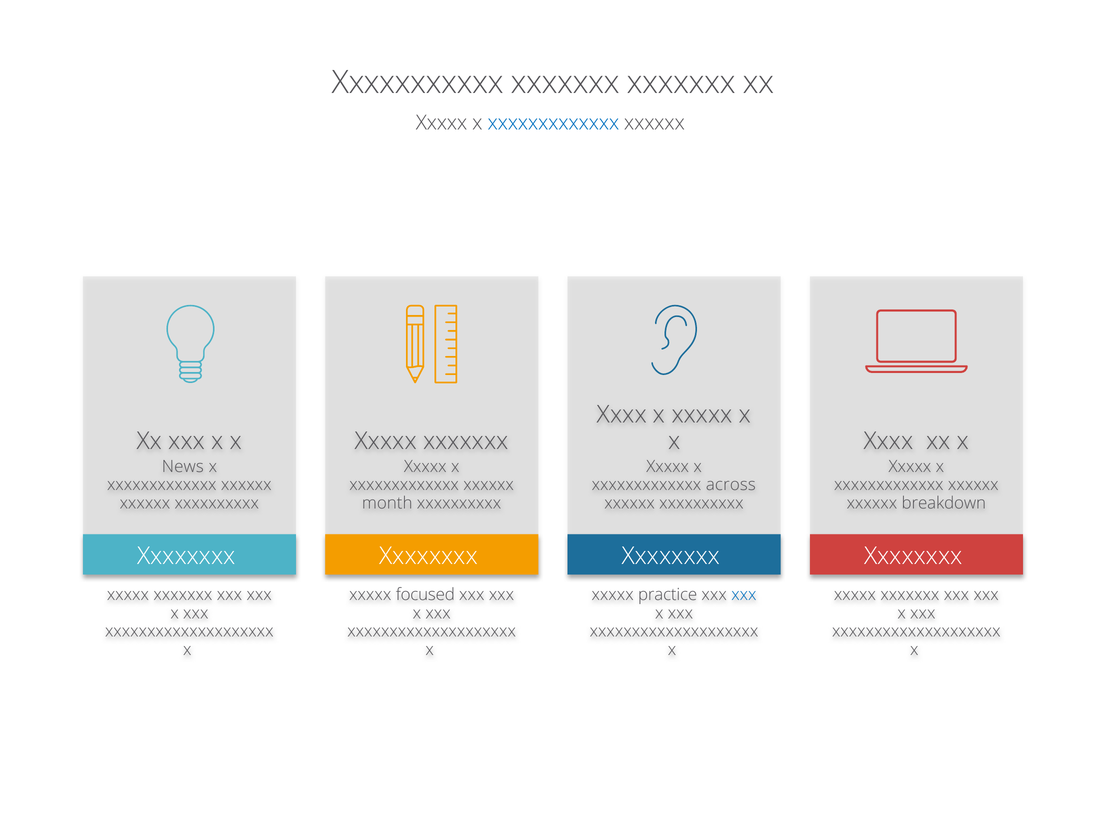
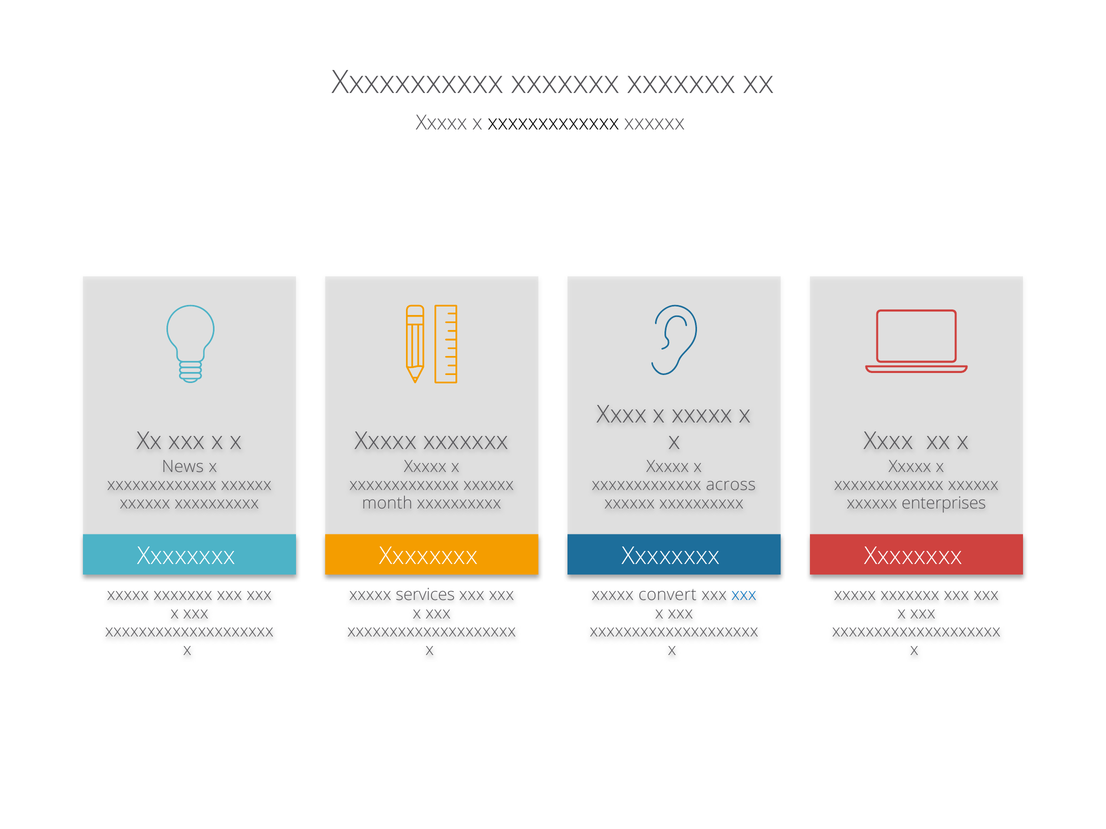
xxxxxxxxxxxxx colour: blue -> black (553, 123)
breakdown: breakdown -> enterprises (944, 503)
focused: focused -> services (425, 595)
practice: practice -> convert (667, 595)
